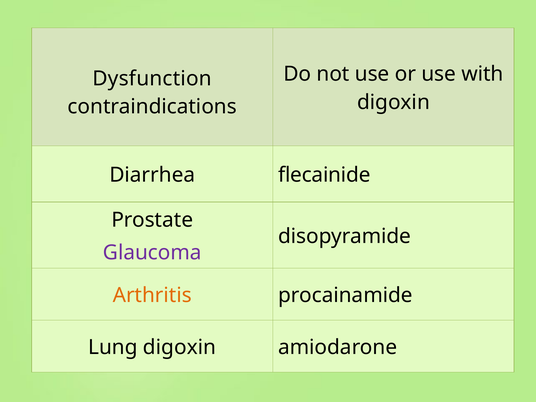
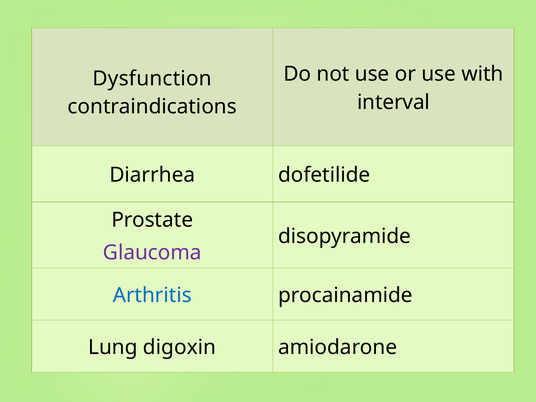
digoxin: digoxin -> interval (394, 102)
flecainide: flecainide -> dofetilide (324, 175)
Arthritis colour: orange -> blue (152, 295)
